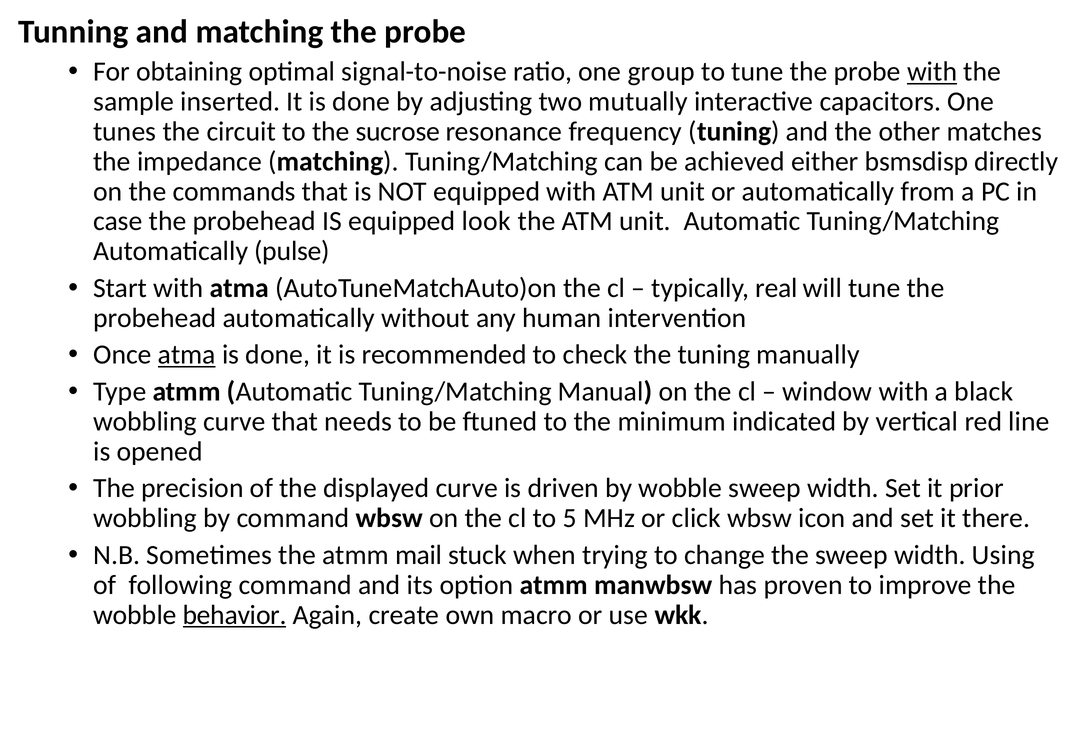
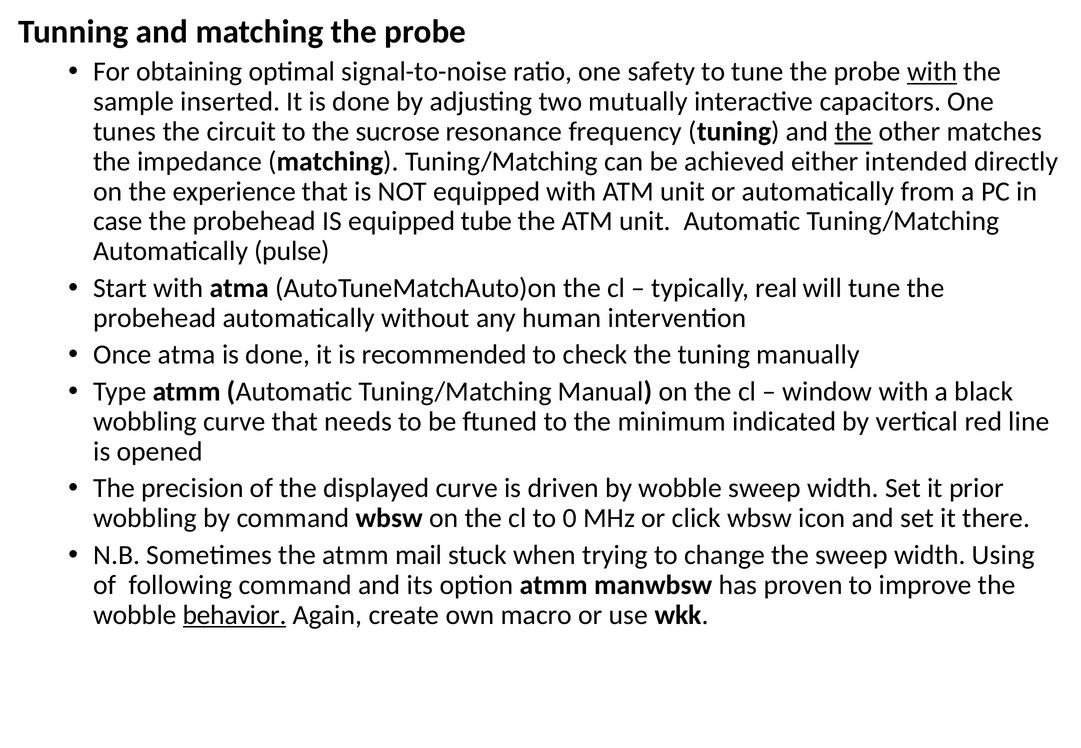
group: group -> safety (661, 72)
the underline: none -> present (853, 132)
bsmsdisp: bsmsdisp -> intended (916, 162)
commands: commands -> experience (234, 192)
look: look -> tube (487, 221)
atma underline: present -> none (187, 355)
5: 5 -> 0 (570, 519)
